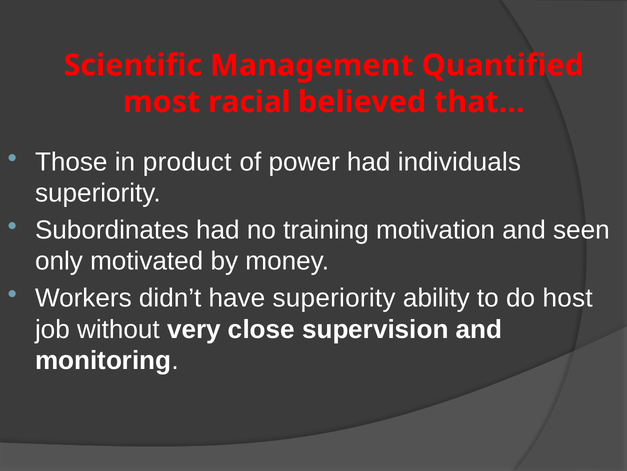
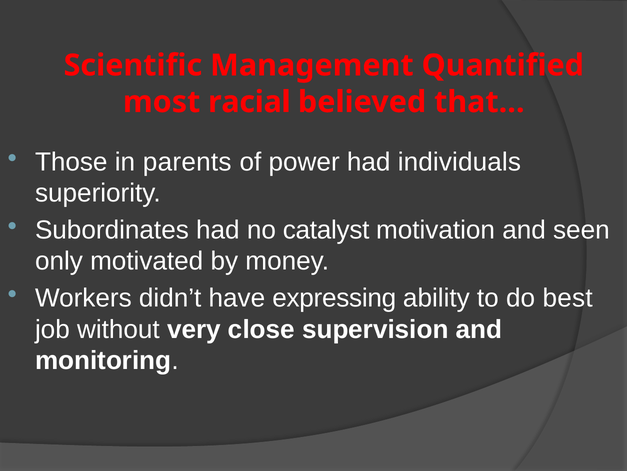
product: product -> parents (187, 162)
training: training -> catalyst (326, 230)
have superiority: superiority -> expressing (334, 298)
host: host -> best (568, 298)
